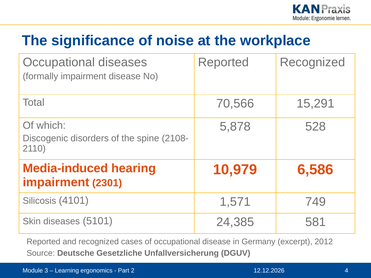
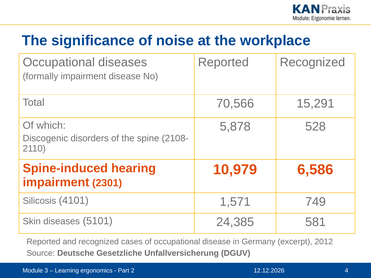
Media-induced: Media-induced -> Spine-induced (65, 169)
